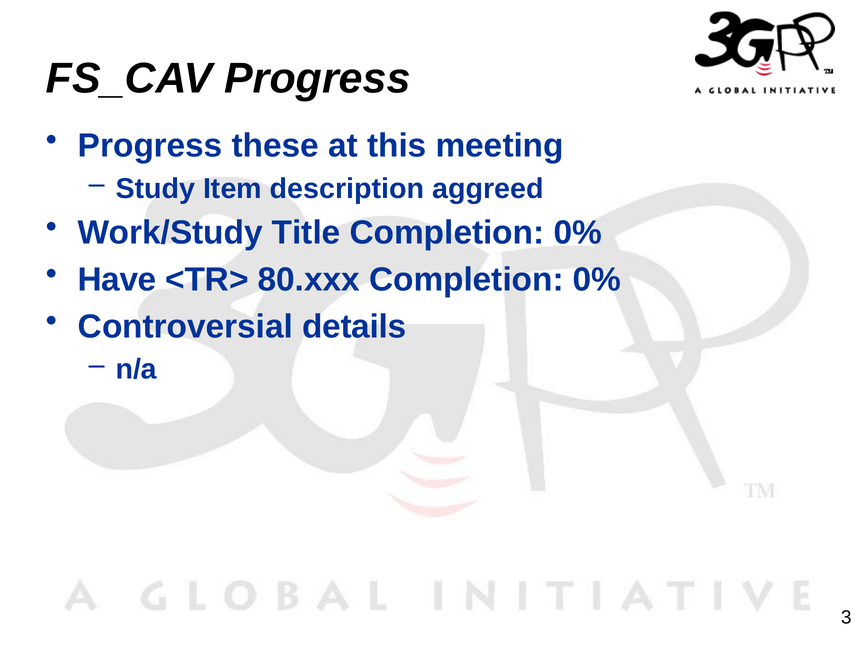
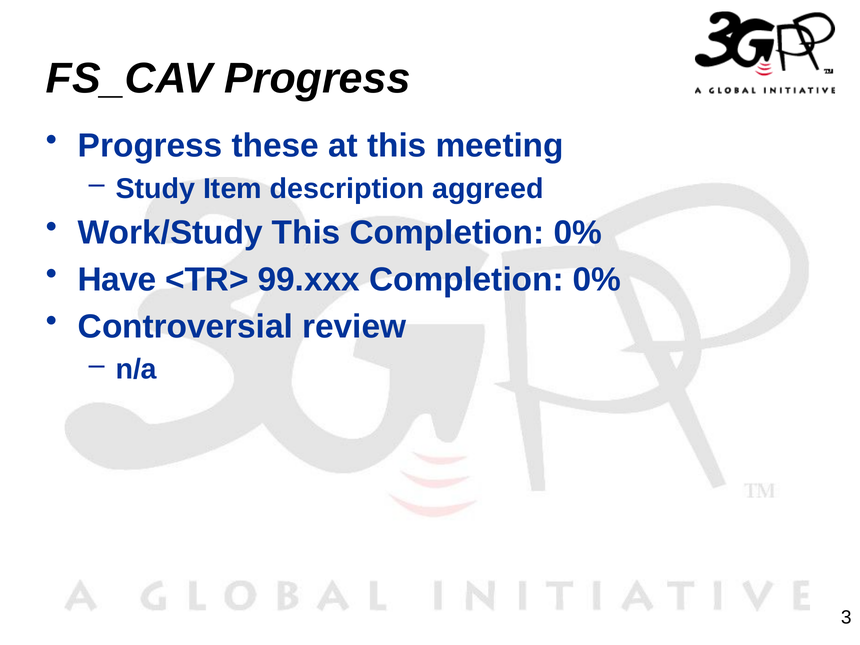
Work/Study Title: Title -> This (306, 233)
80.xxx: 80.xxx -> 99.xxx (309, 280)
details: details -> review (354, 327)
